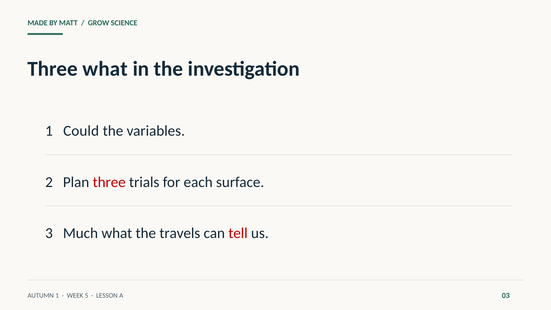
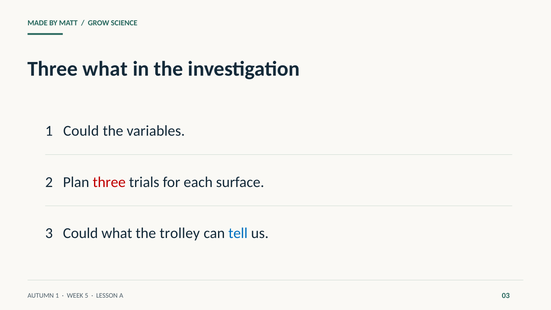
3 Much: Much -> Could (80, 233)
travels: travels -> trolley (180, 233)
tell colour: red -> blue (238, 233)
